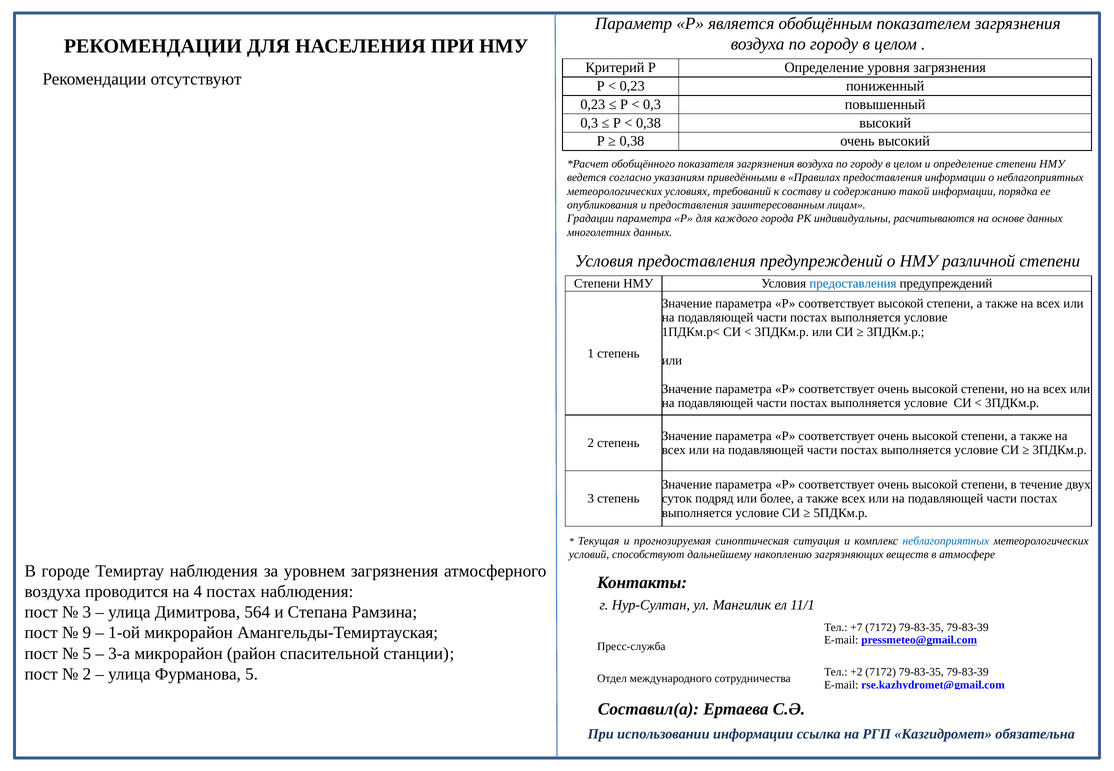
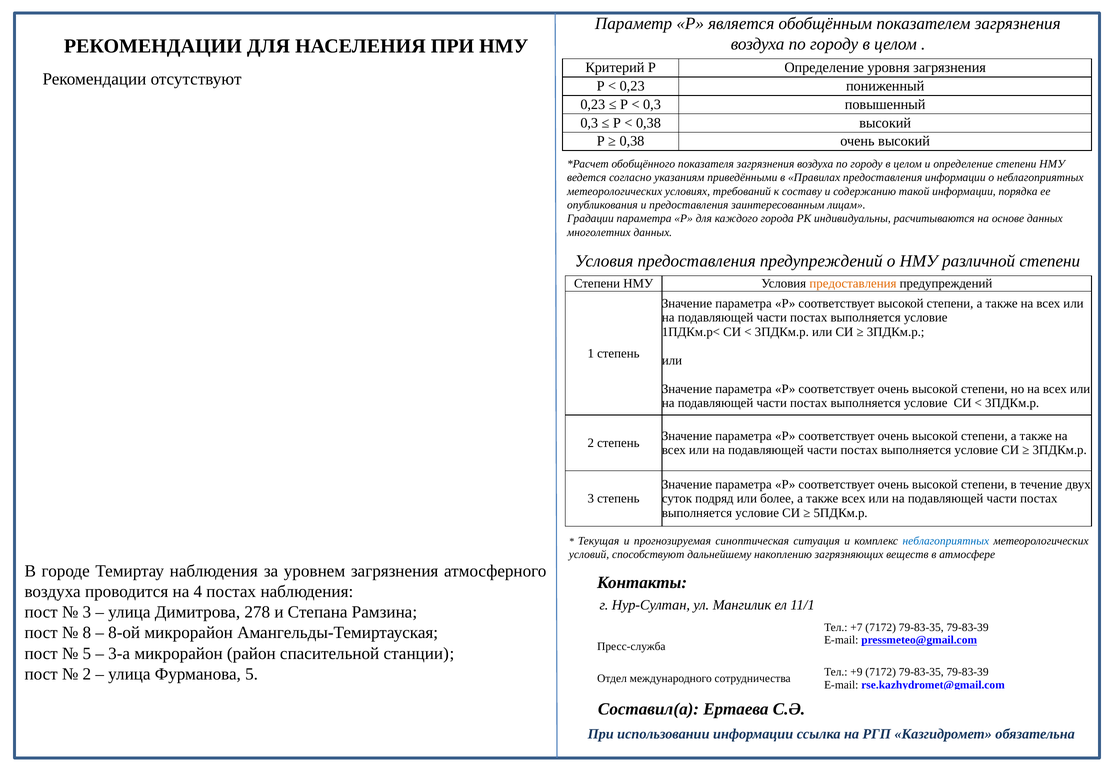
предоставления colour: blue -> orange (853, 284)
564: 564 -> 278 (257, 612)
9: 9 -> 8 (87, 633)
1-ой: 1-ой -> 8-ой (124, 633)
+2: +2 -> +9 (856, 672)
